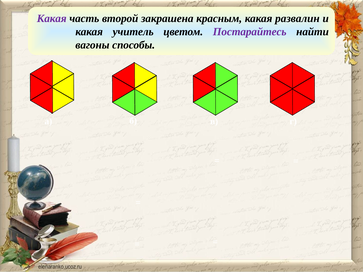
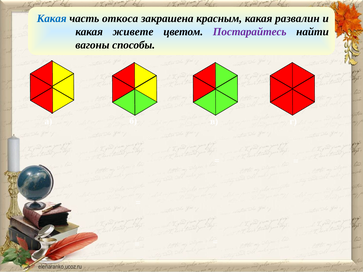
Какая colour: purple -> blue (52, 18)
второй: второй -> откоса (120, 18)
учитель: учитель -> живете (133, 32)
